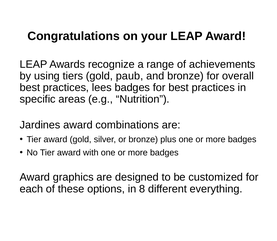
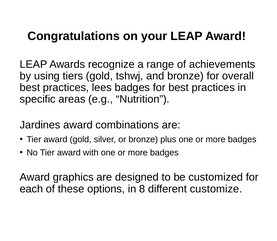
paub: paub -> tshwj (130, 76)
everything: everything -> customize (216, 189)
